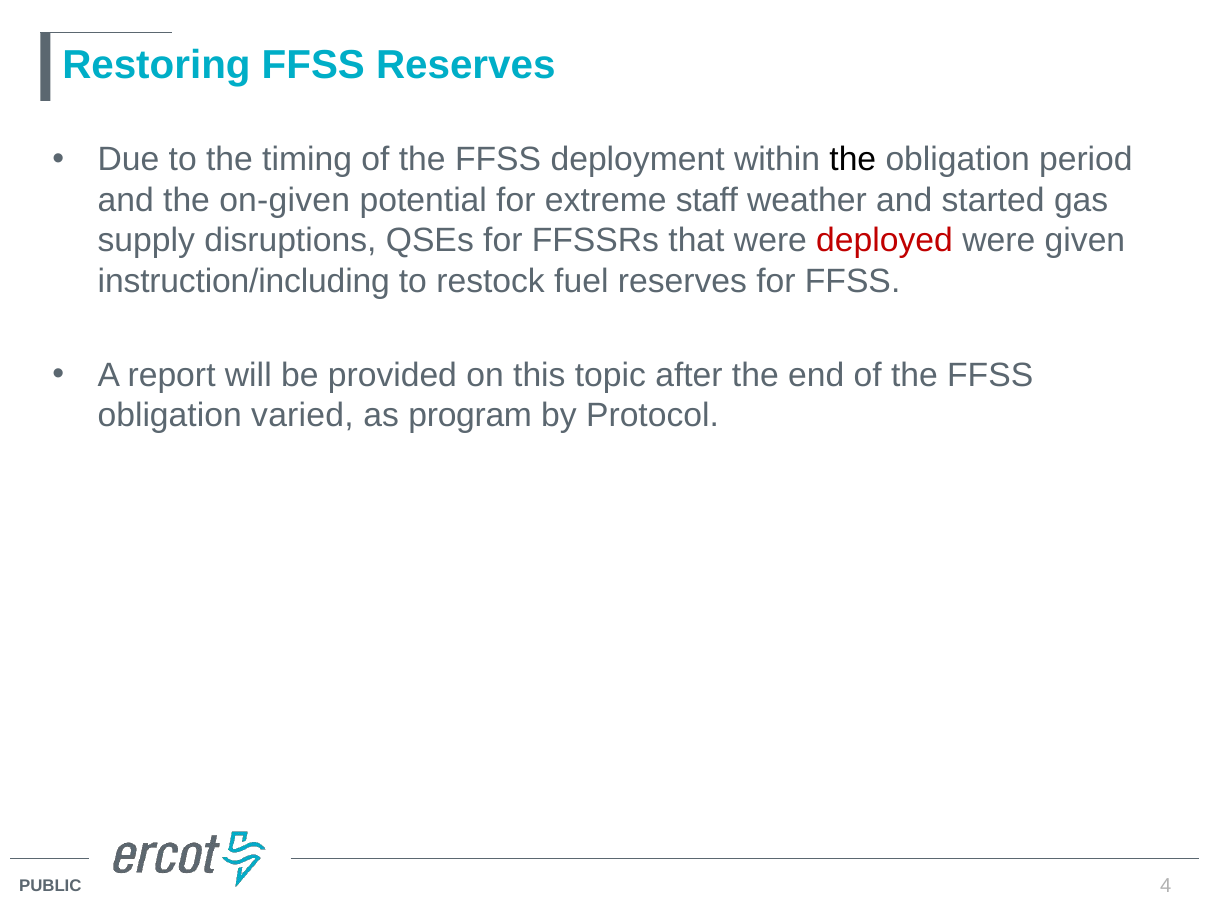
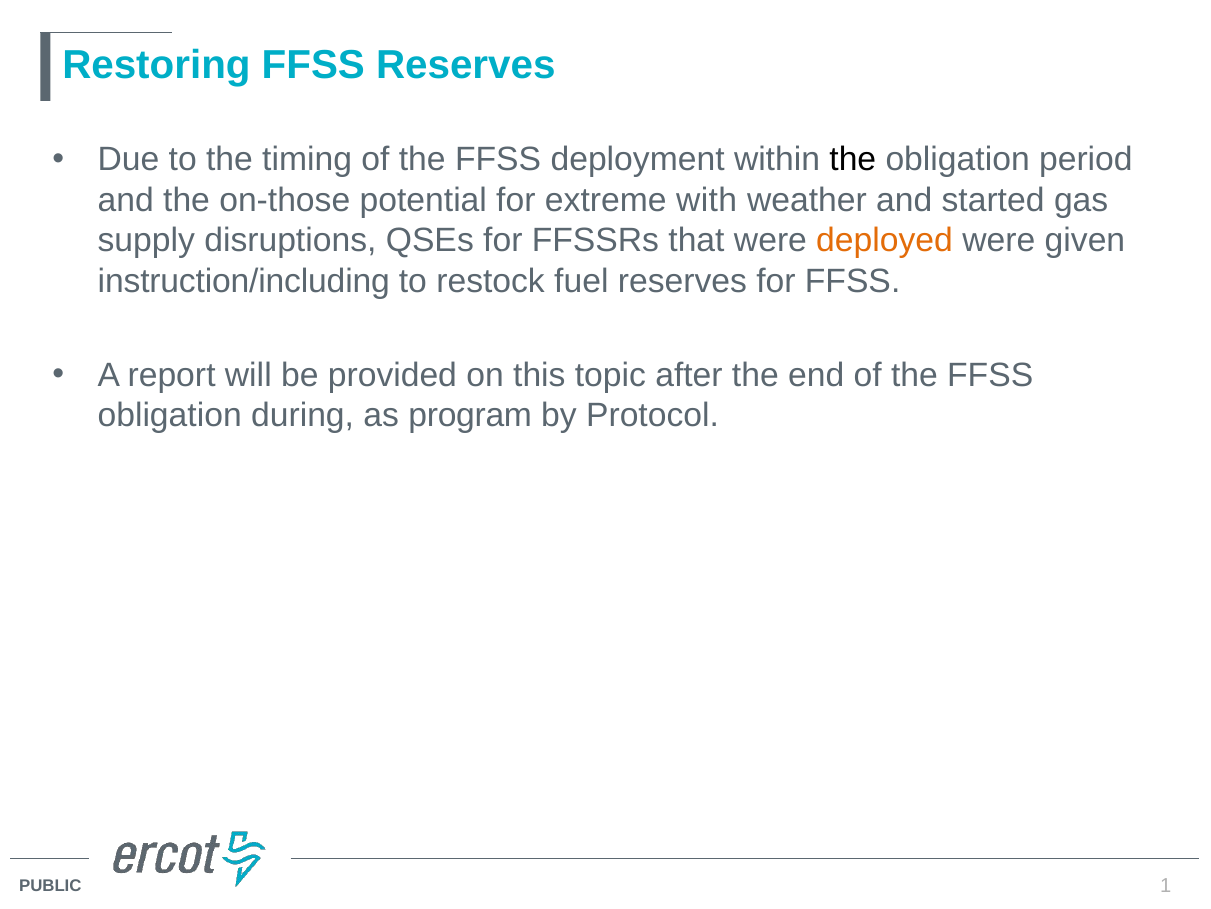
on-given: on-given -> on-those (285, 200)
staff: staff -> with (707, 200)
deployed colour: red -> orange (885, 240)
varied: varied -> during (303, 415)
4: 4 -> 1 (1166, 885)
